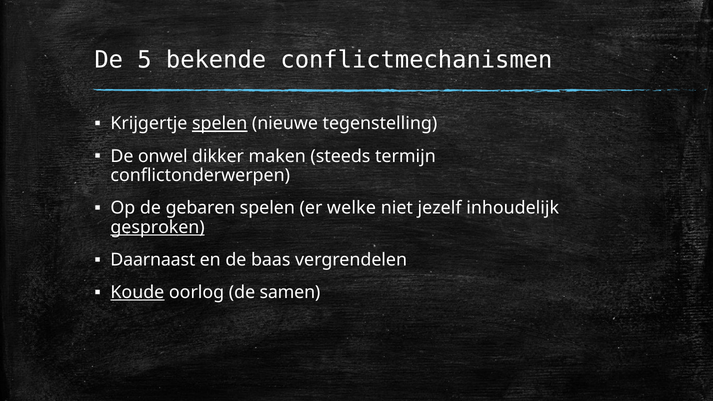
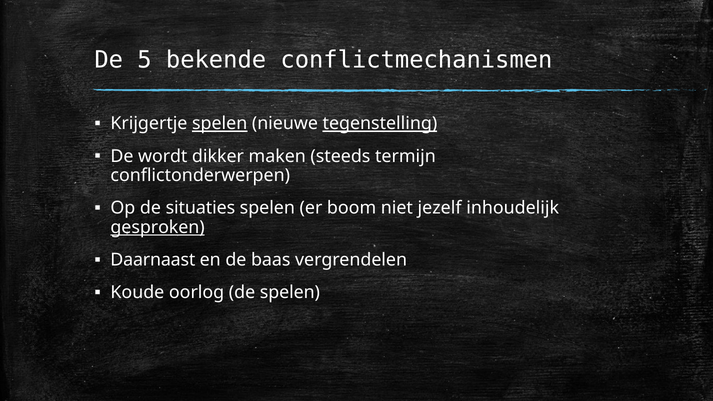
tegenstelling underline: none -> present (380, 124)
onwel: onwel -> wordt (163, 156)
gebaren: gebaren -> situaties (200, 208)
welke: welke -> boom (352, 208)
Koude underline: present -> none (137, 293)
de samen: samen -> spelen (290, 293)
